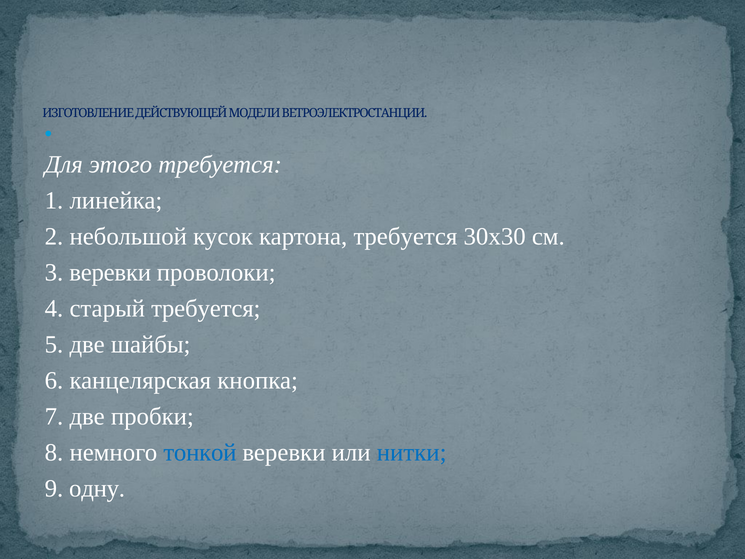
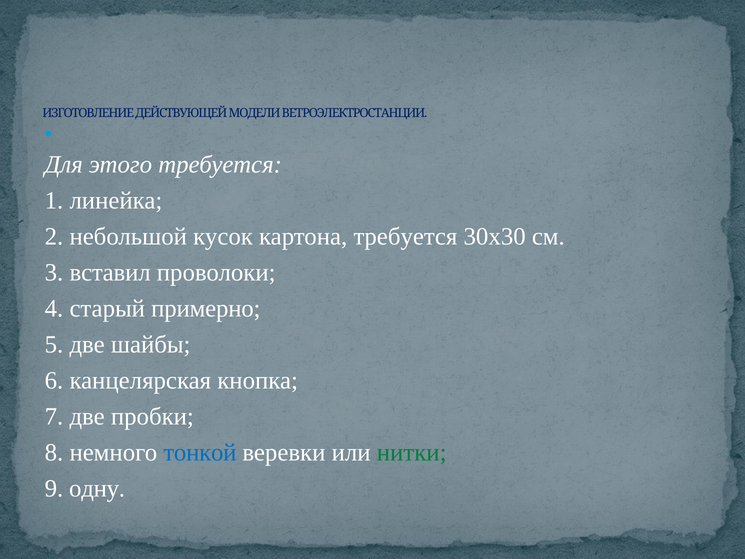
3 веревки: веревки -> вставил (110, 272)
старый требуется: требуется -> примерно (206, 308)
нитки colour: blue -> green (412, 453)
